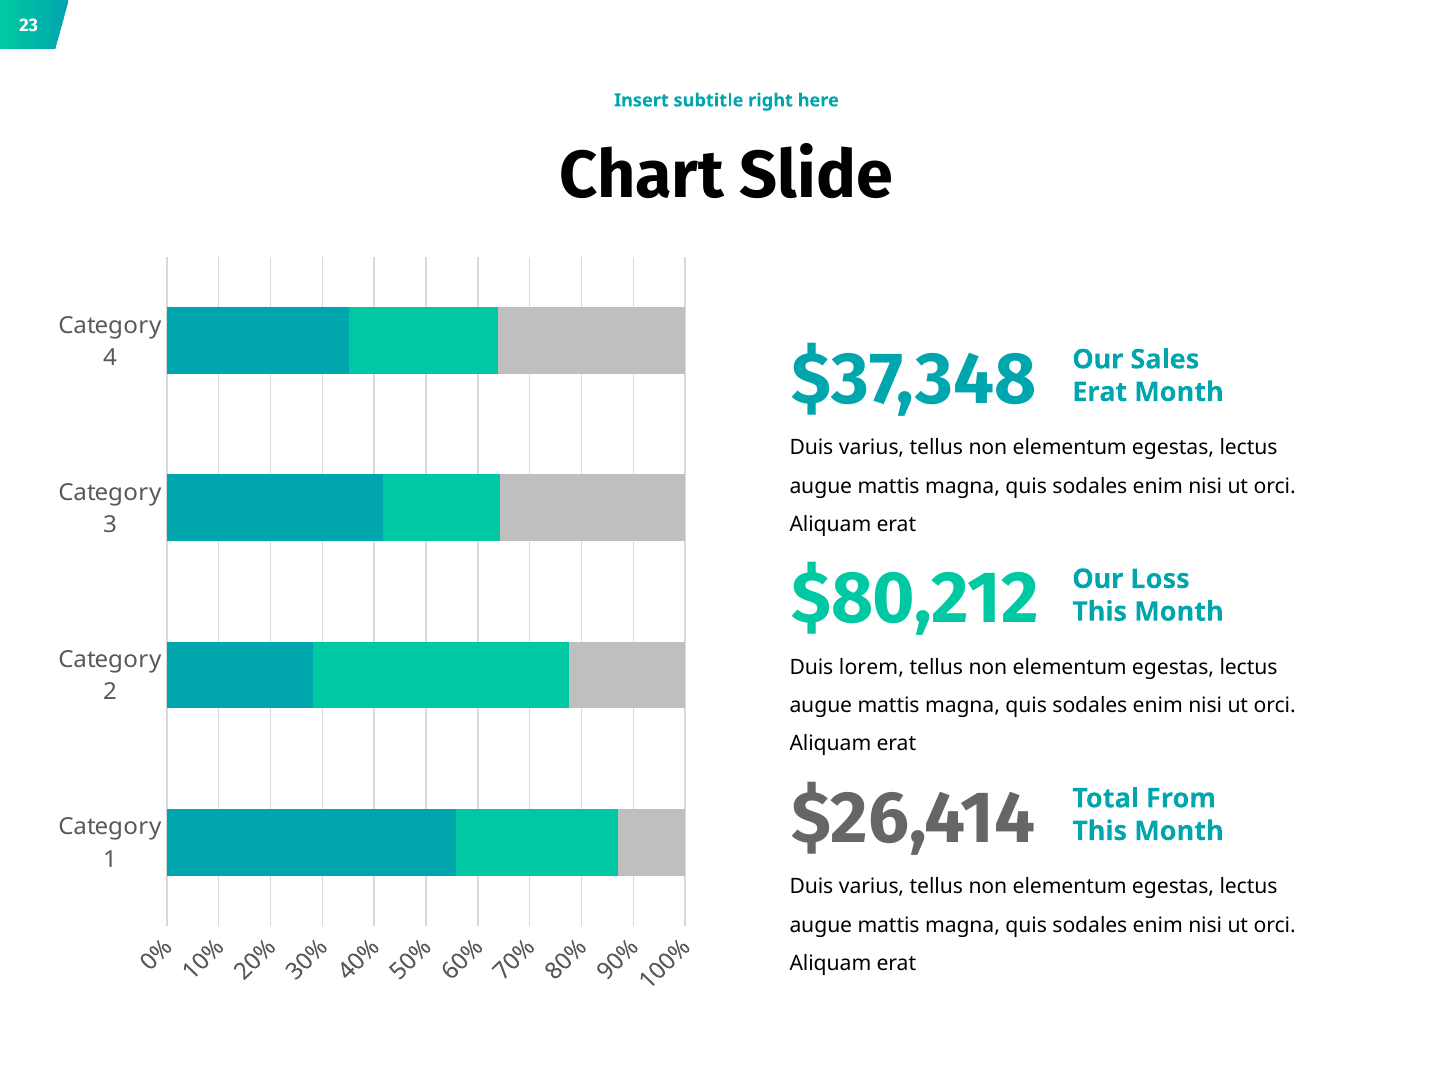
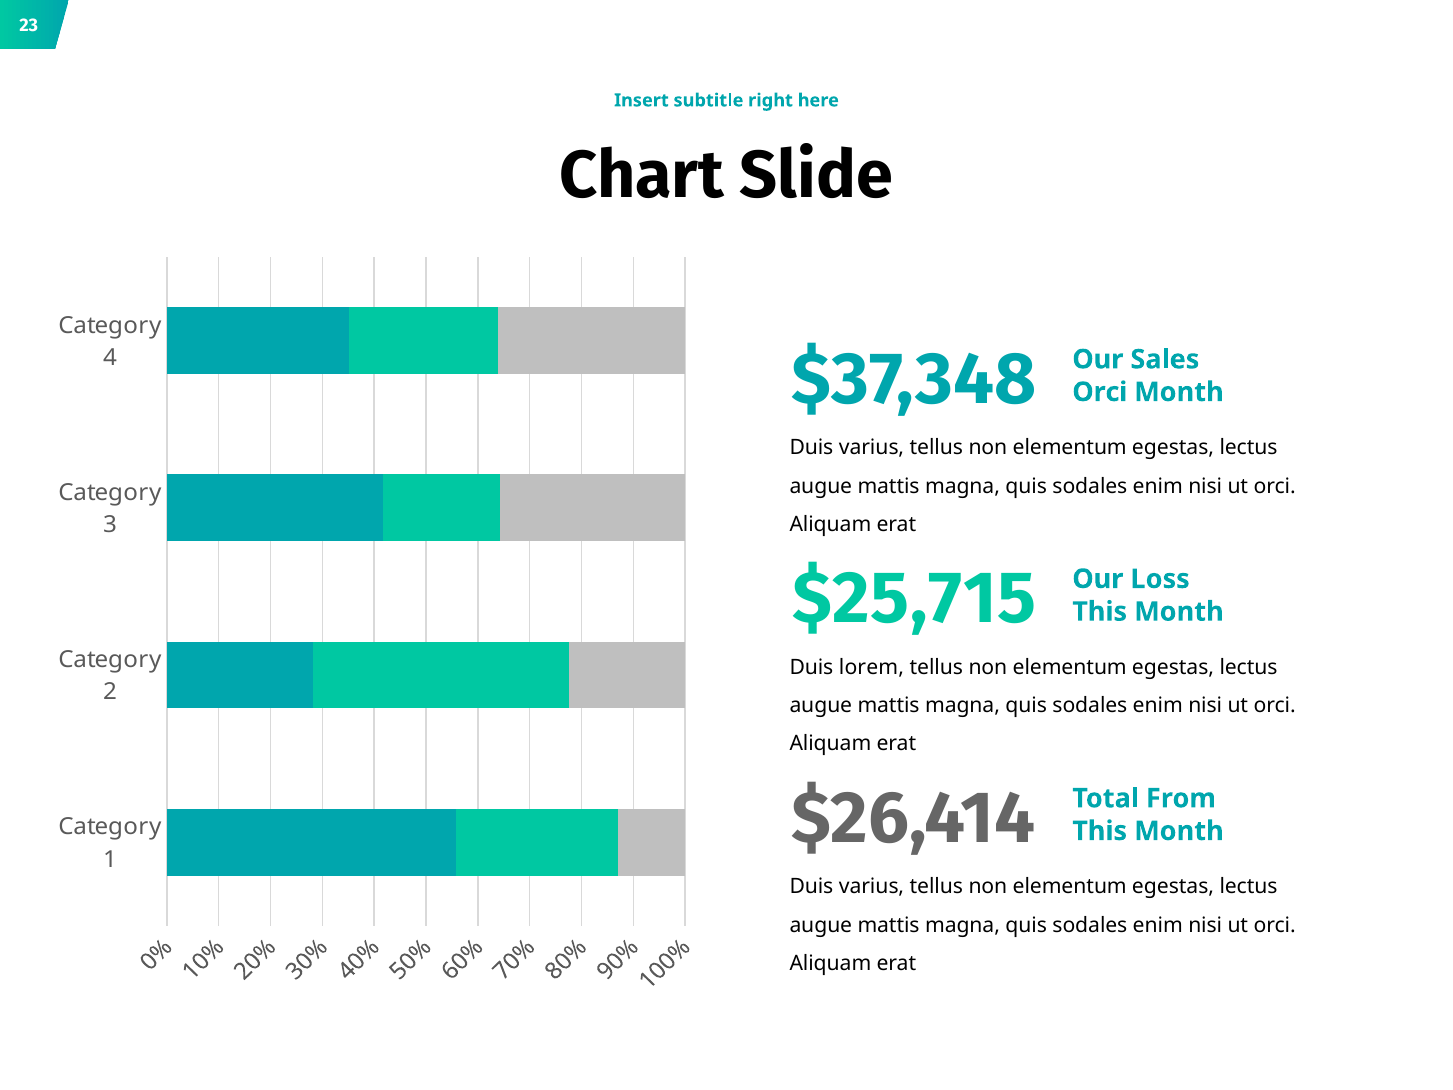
Erat: Erat -> Orci (1100, 392)
$80,212: $80,212 -> $25,715 (914, 599)
